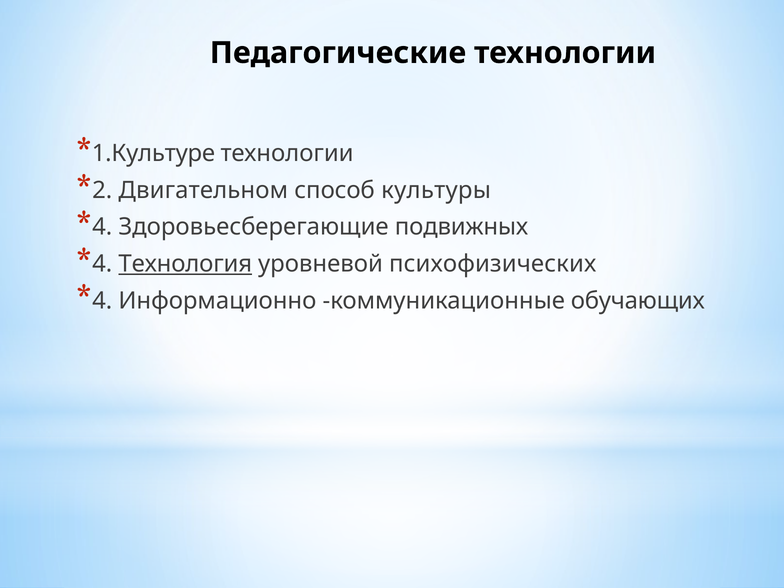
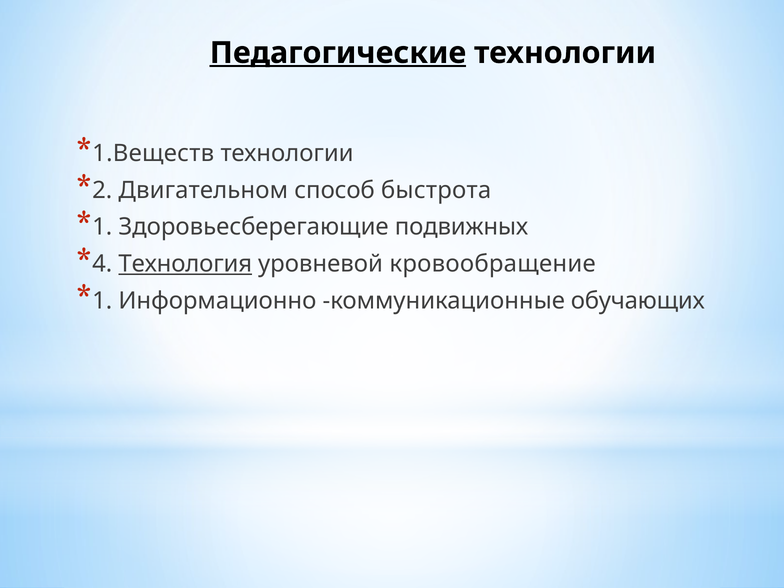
Педагогические underline: none -> present (338, 53)
1.Культуре: 1.Культуре -> 1.Веществ (153, 153)
культуры: культуры -> быстрота (436, 190)
4: 4 -> 1 (102, 227)
психофизических: психофизических -> кровообращение (493, 264)
4: 4 -> 1 (102, 301)
